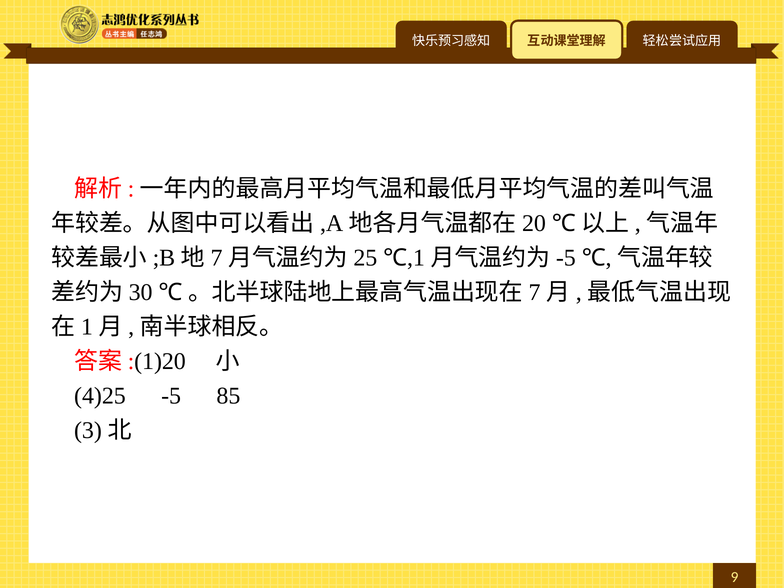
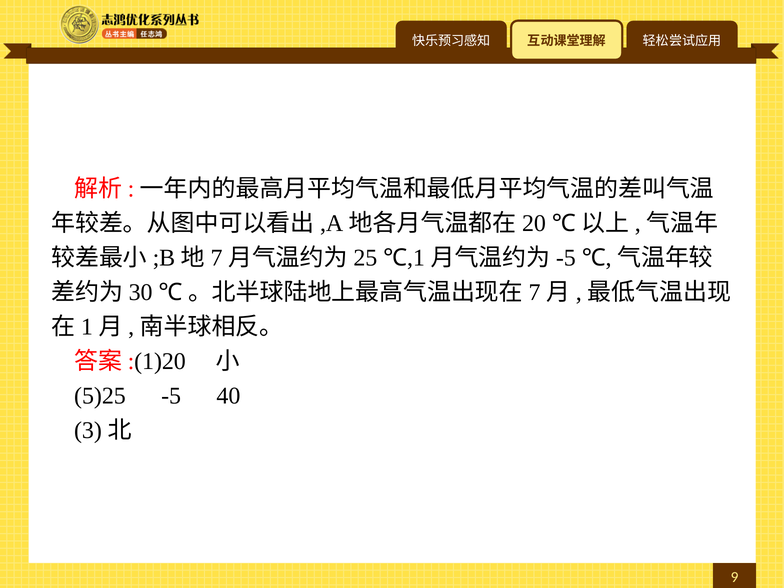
4)25: 4)25 -> 5)25 (100, 396)
85: 85 -> 40 (228, 396)
